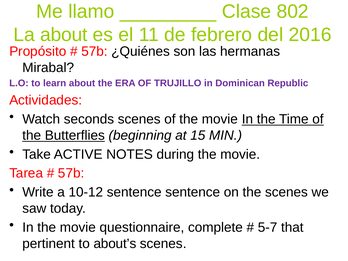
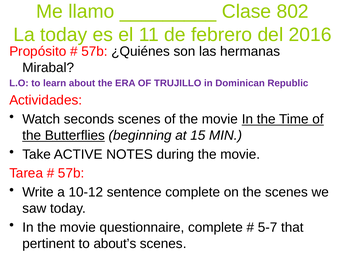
La about: about -> today (64, 35)
sentence sentence: sentence -> complete (193, 192)
